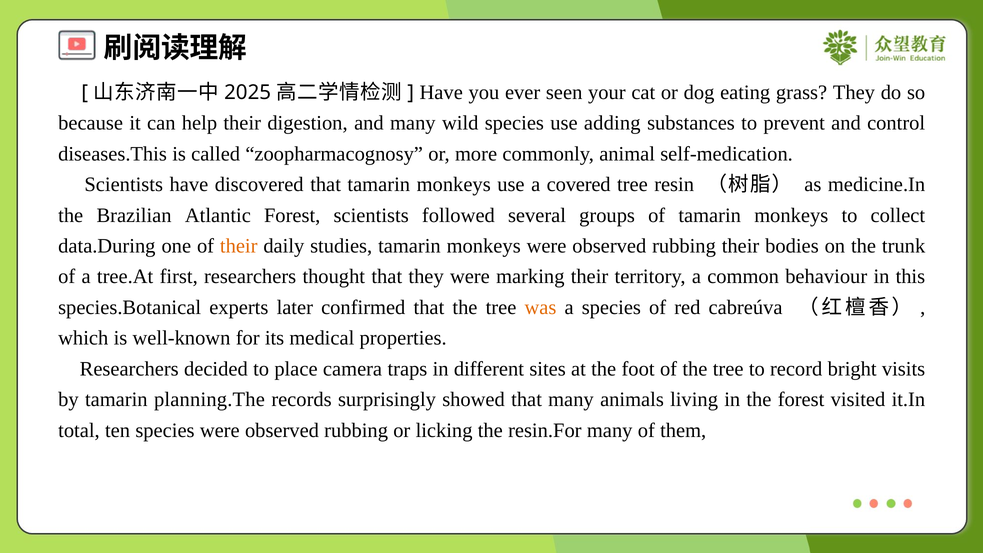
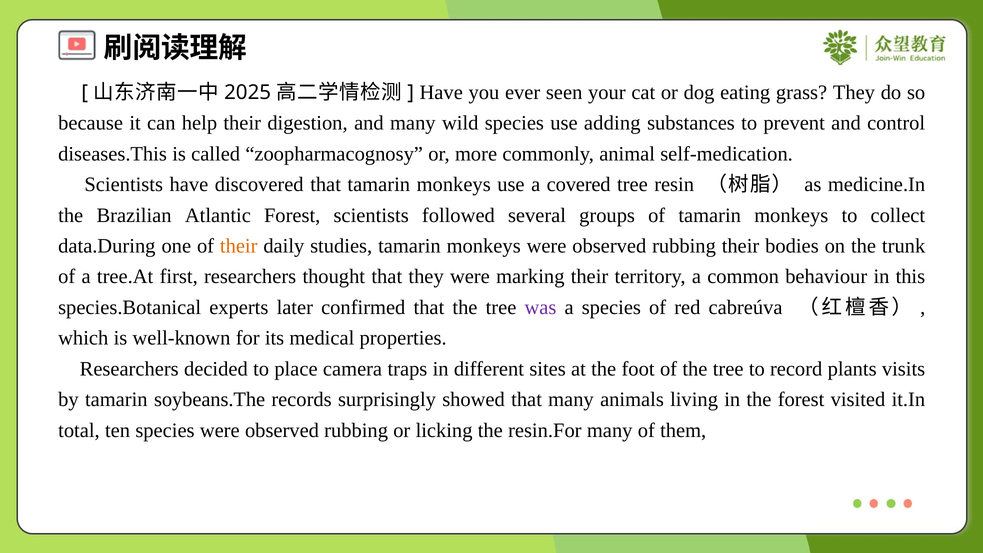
was colour: orange -> purple (540, 307)
bright: bright -> plants (852, 369)
planning.The: planning.The -> soybeans.The (210, 399)
